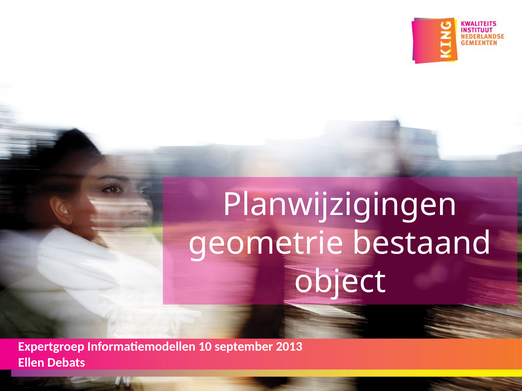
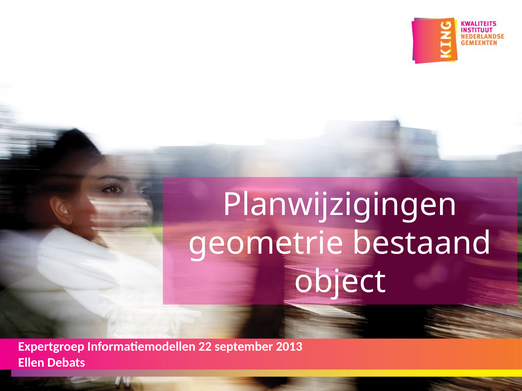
10: 10 -> 22 (205, 347)
